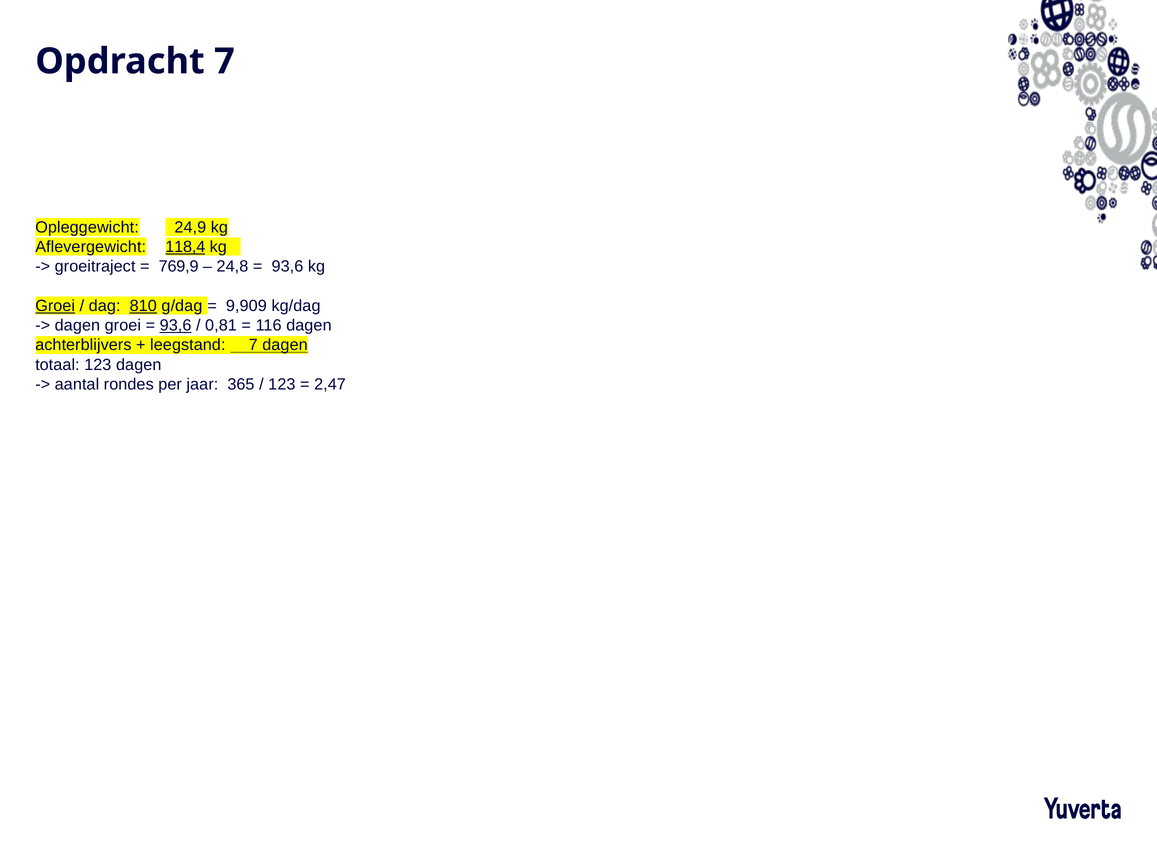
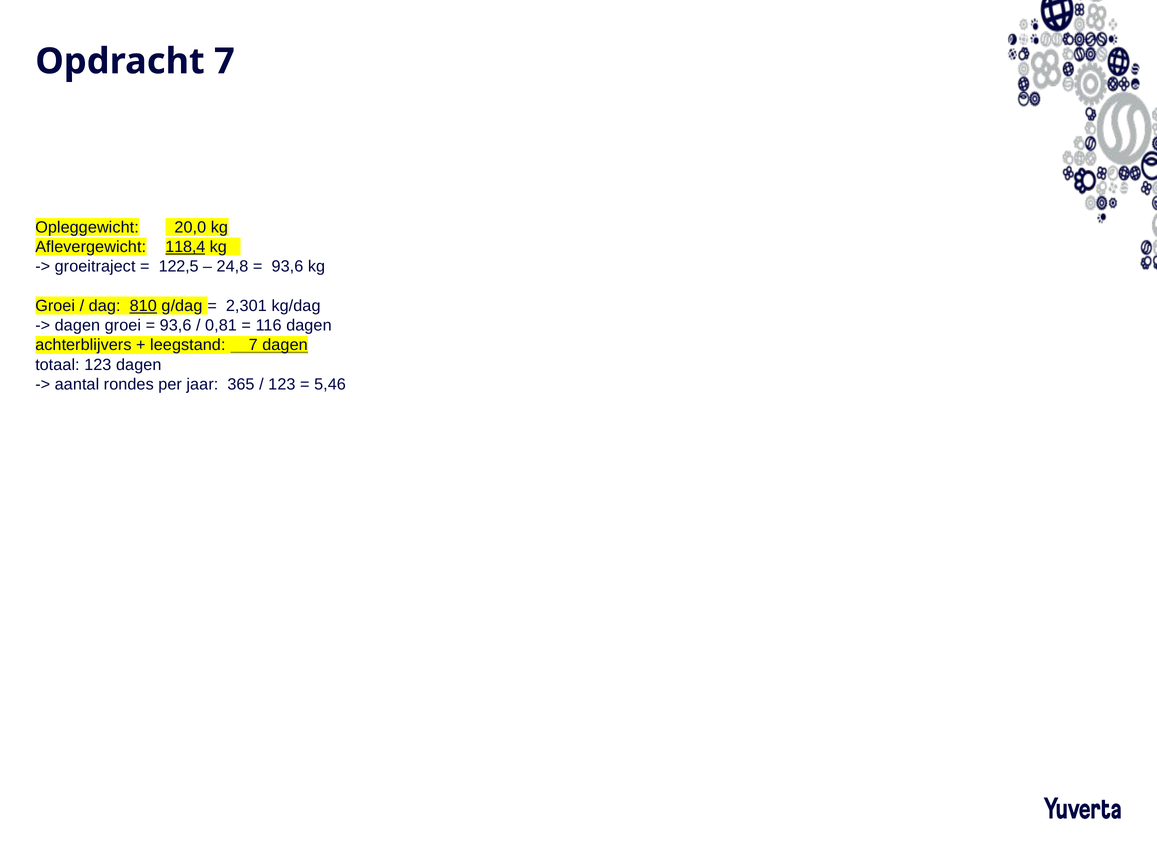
24,9: 24,9 -> 20,0 (190, 227)
769,9: 769,9 -> 122,5 (179, 267)
Groei underline: present -> none (55, 306)
9,909: 9,909 -> 2,301 (246, 306)
93,6 underline: present -> none (176, 326)
2,47: 2,47 -> 5,46 (330, 385)
